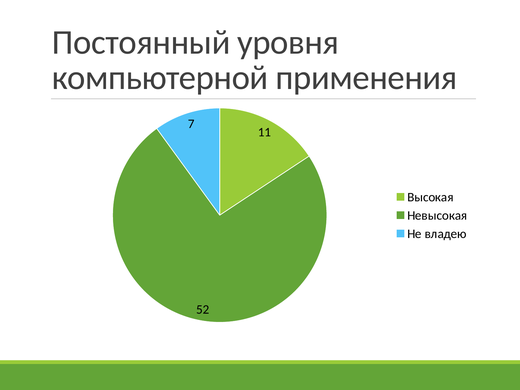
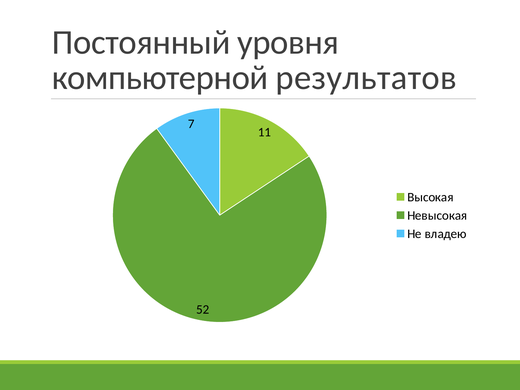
применения: применения -> результатов (366, 78)
